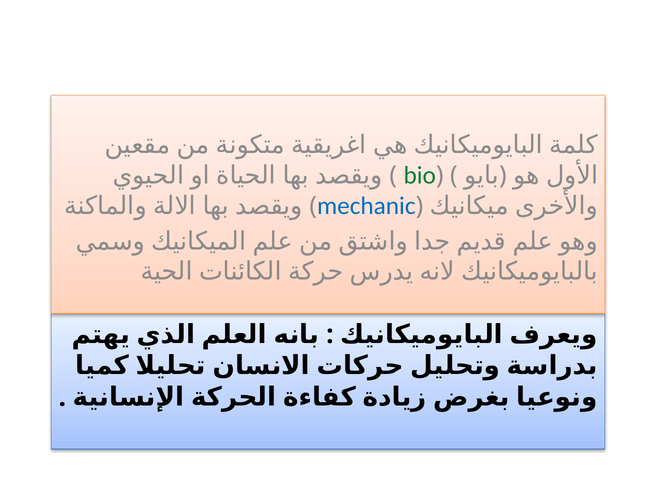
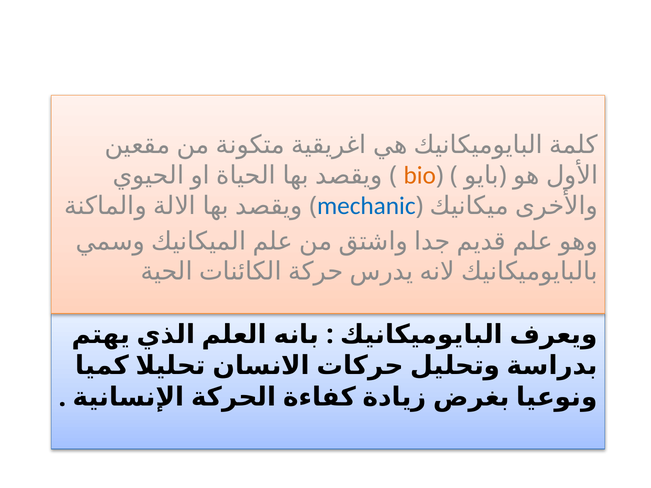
bio colour: green -> orange (420, 175)
